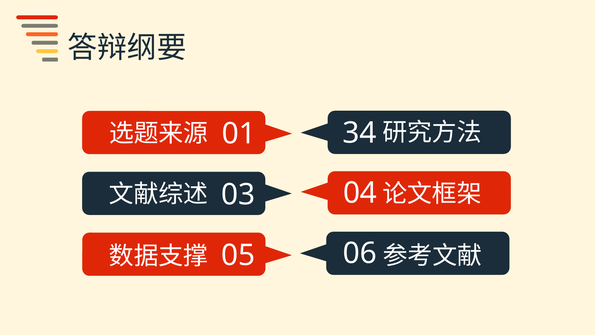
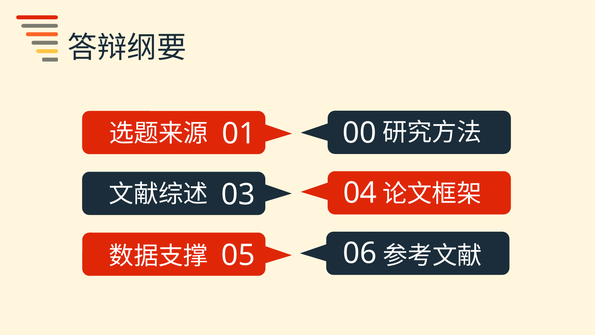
34: 34 -> 00 (359, 133)
